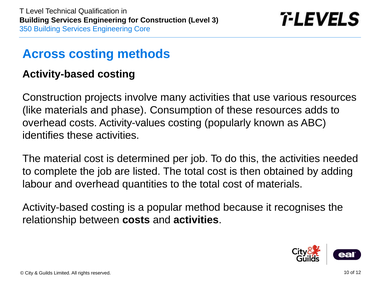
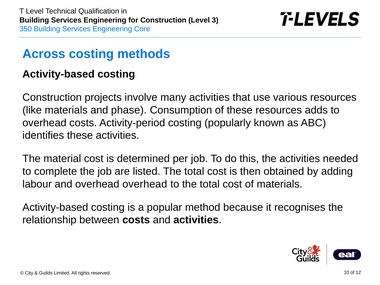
Activity-values: Activity-values -> Activity-period (132, 123)
overhead quantities: quantities -> overhead (145, 184)
